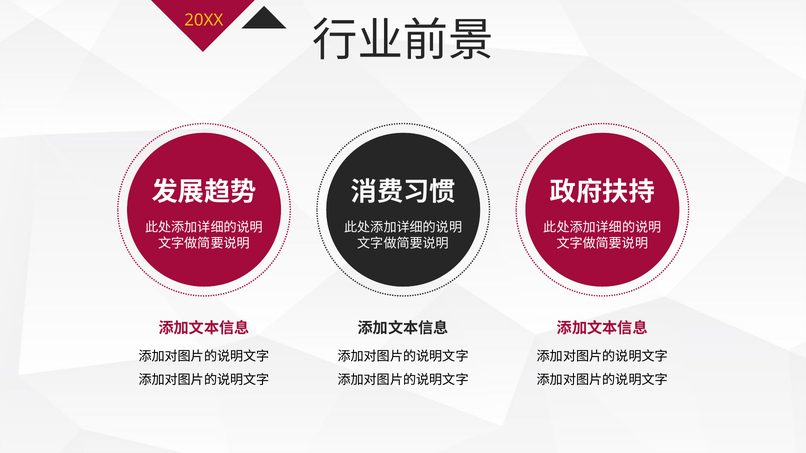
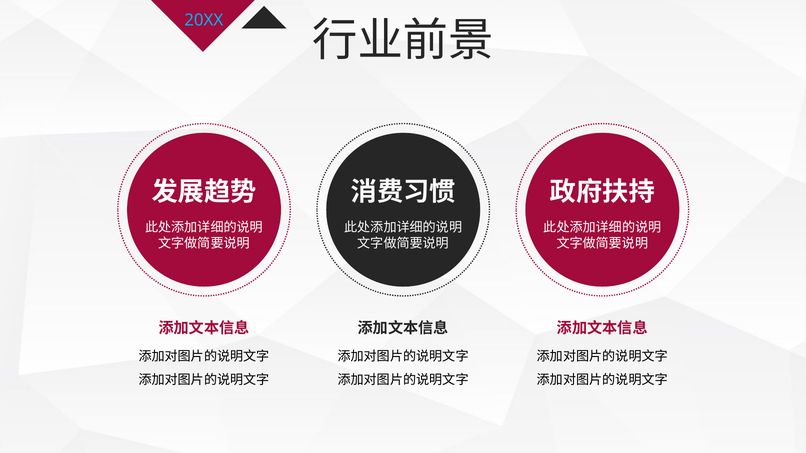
20XX colour: yellow -> light blue (204, 20)
